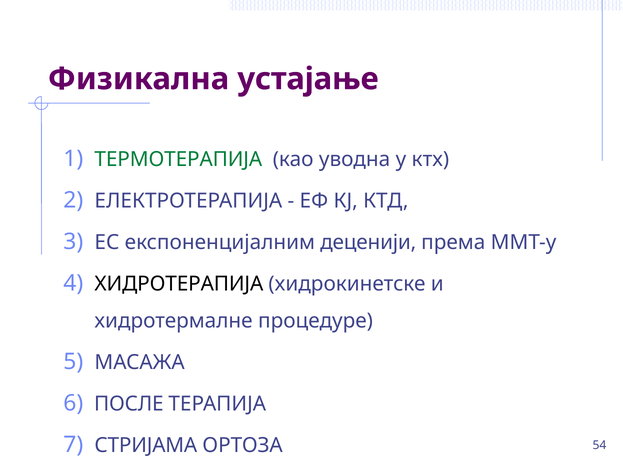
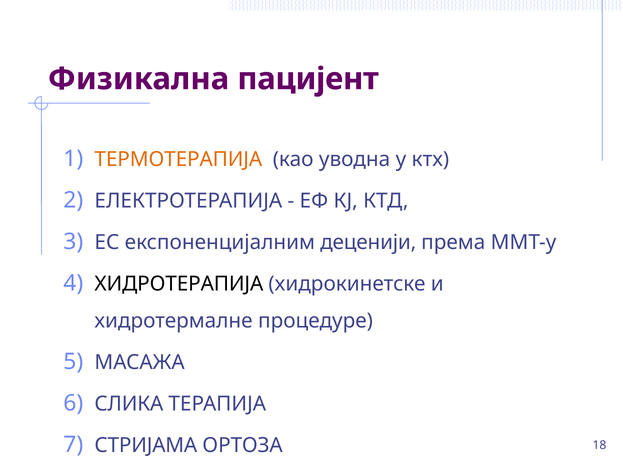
устајање: устајање -> пацијент (308, 79)
ТЕРМОТЕРАПИЈА colour: green -> orange (178, 159)
ПОСЛЕ: ПОСЛЕ -> СЛИКА (129, 404)
54: 54 -> 18 (599, 445)
